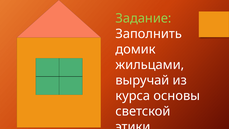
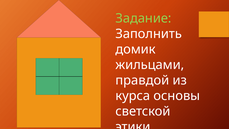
выручай: выручай -> правдой (142, 80)
